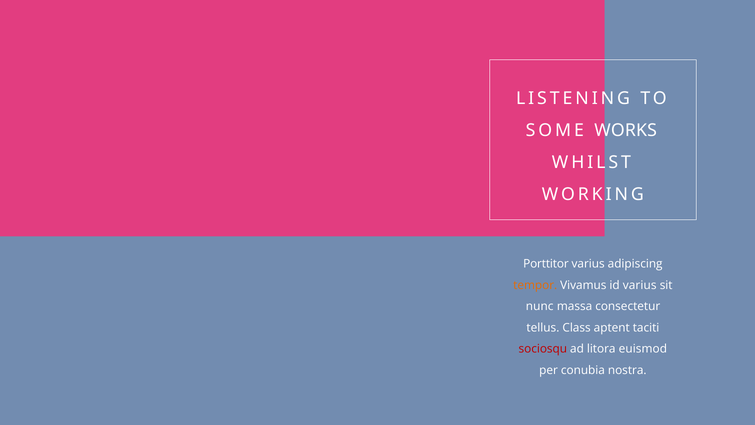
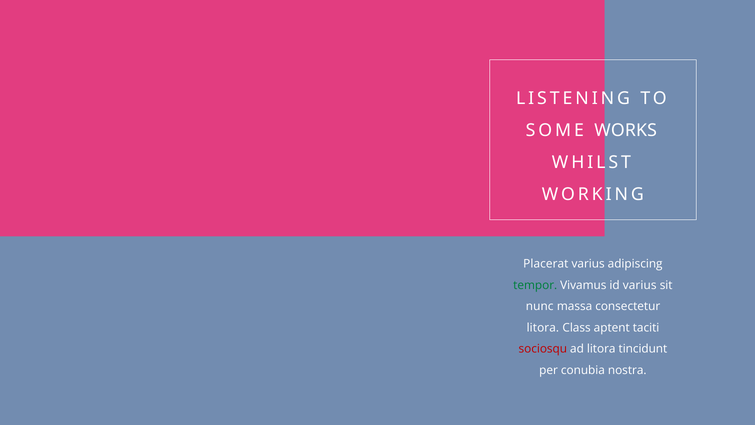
Porttitor: Porttitor -> Placerat (546, 264)
tempor colour: orange -> green (535, 285)
tellus: tellus -> litora (543, 327)
euismod: euismod -> tincidunt (643, 349)
